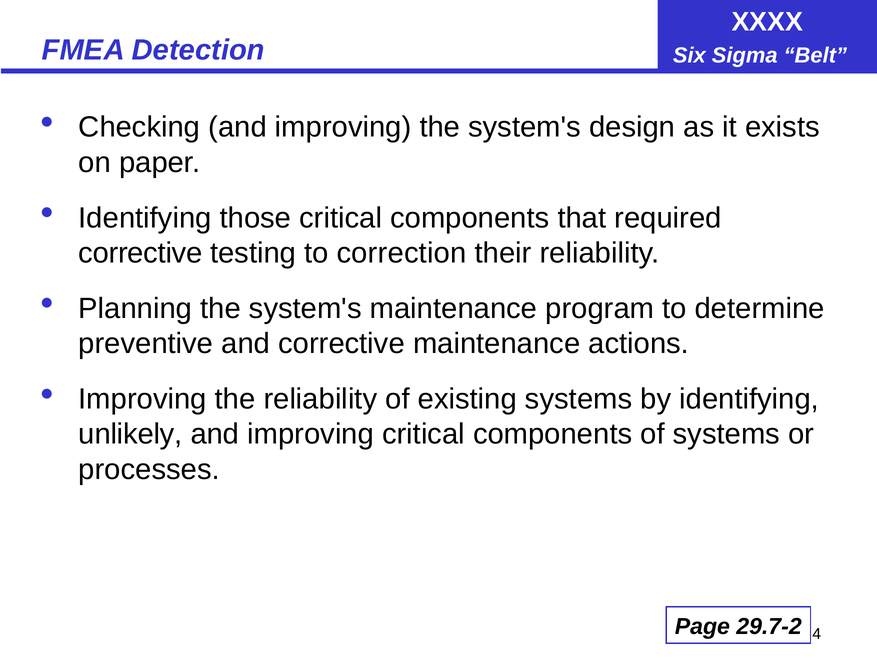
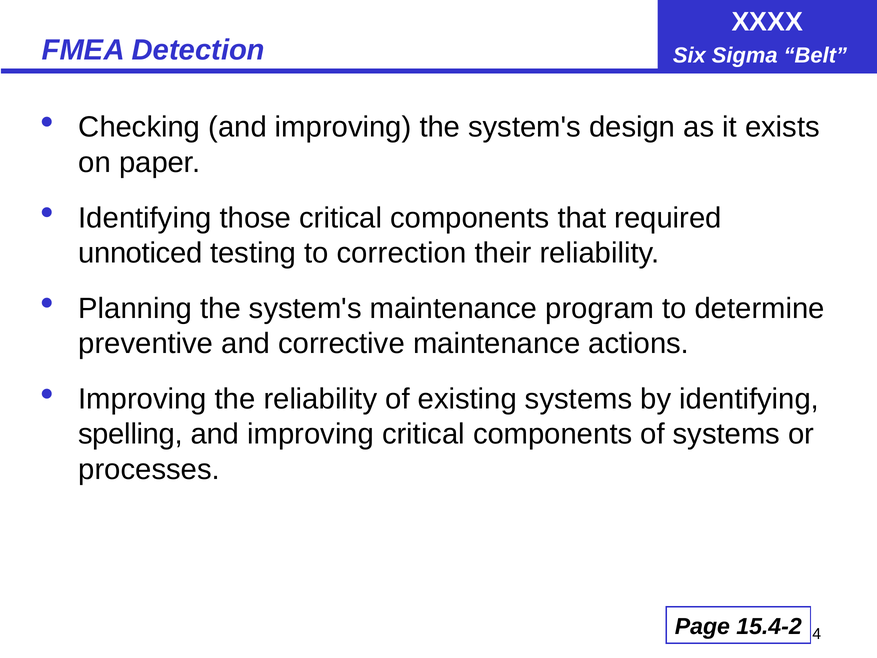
corrective: corrective -> unnoticed (140, 253)
unlikely: unlikely -> spelling (131, 434)
29.7-2: 29.7-2 -> 15.4-2 (769, 626)
